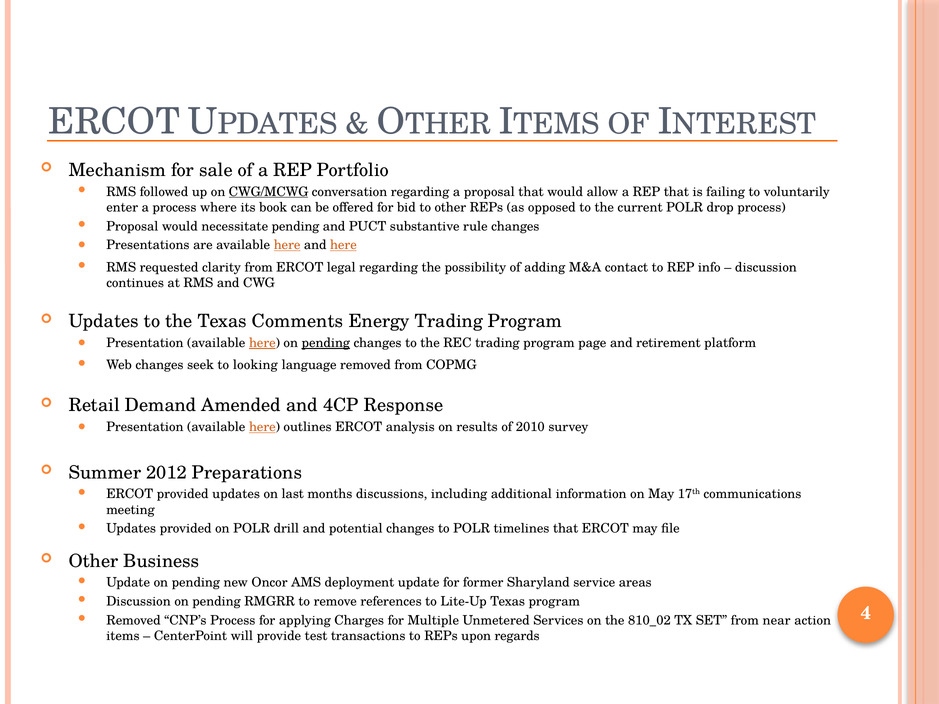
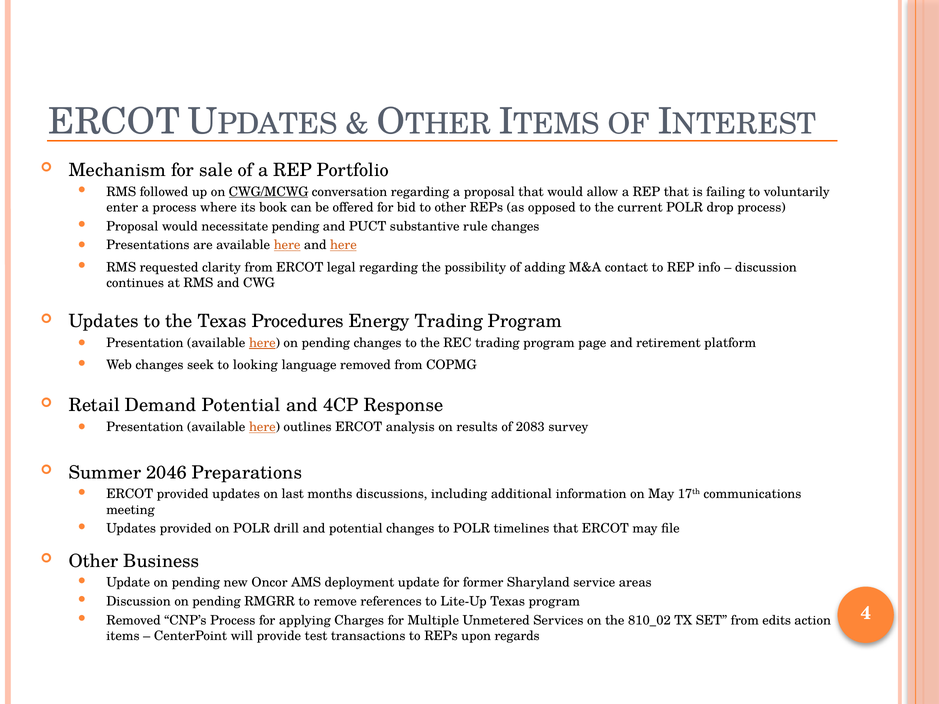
Comments: Comments -> Procedures (298, 321)
pending underline: present -> none (326, 343)
Demand Amended: Amended -> Potential (241, 406)
2010: 2010 -> 2083 (530, 427)
2012: 2012 -> 2046 (167, 473)
near: near -> edits (777, 620)
